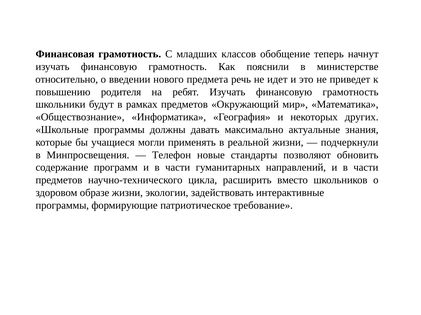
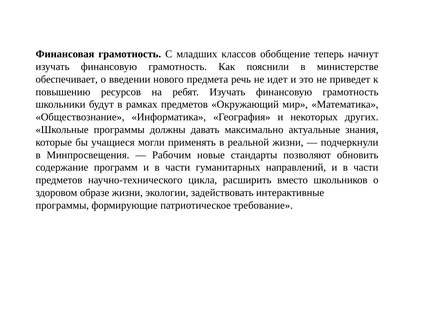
относительно: относительно -> обеспечивает (67, 80)
родителя: родителя -> ресурсов (121, 92)
Телефон: Телефон -> Рабочим (172, 155)
